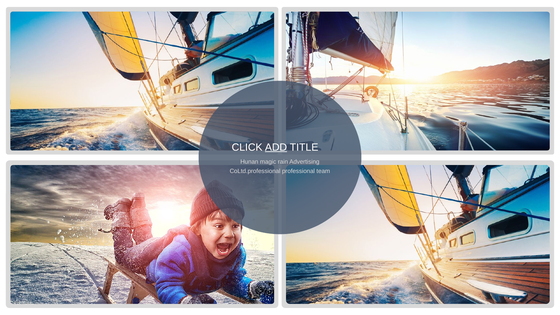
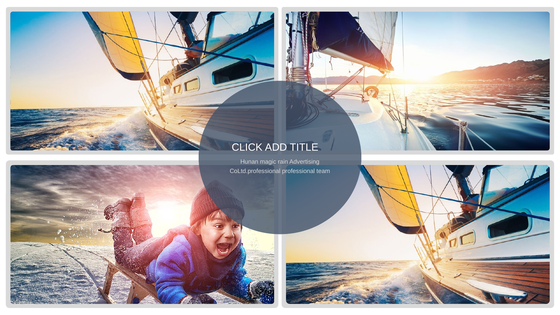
ADD underline: present -> none (276, 147)
